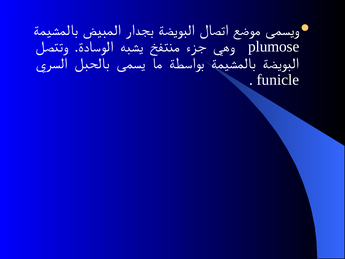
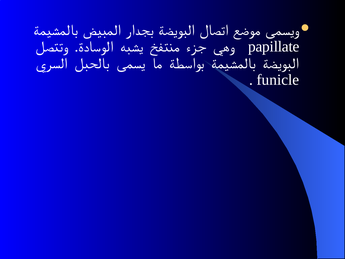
plumose: plumose -> papillate (274, 47)
